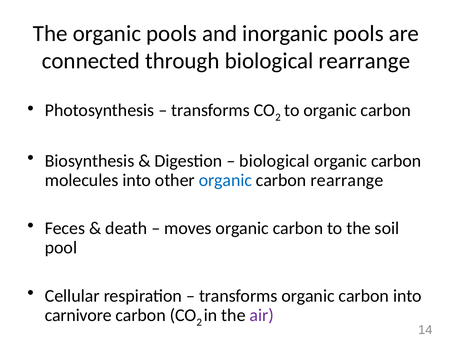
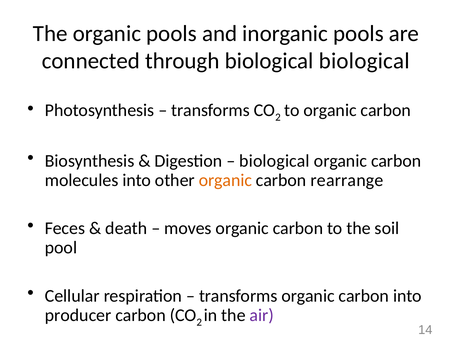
biological rearrange: rearrange -> biological (364, 61)
organic colour: blue -> orange (225, 180)
carnivore: carnivore -> producer (78, 315)
